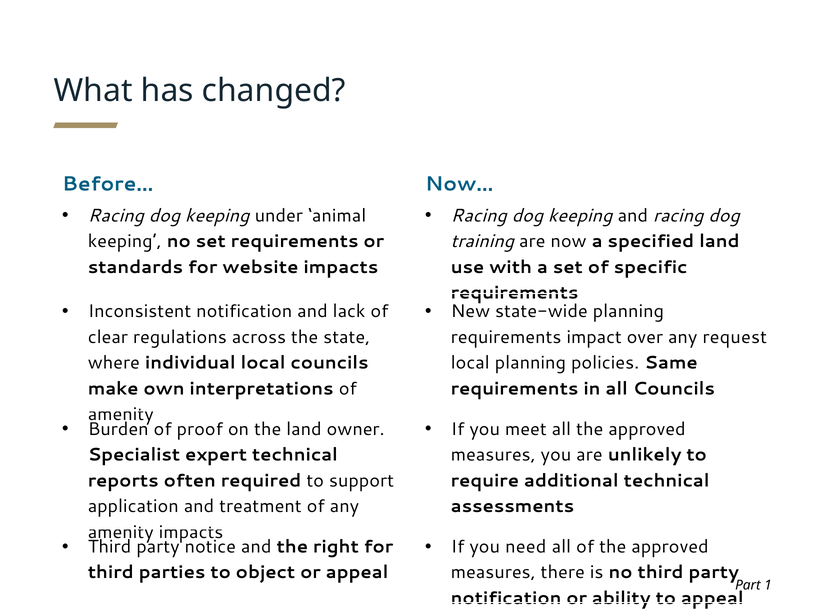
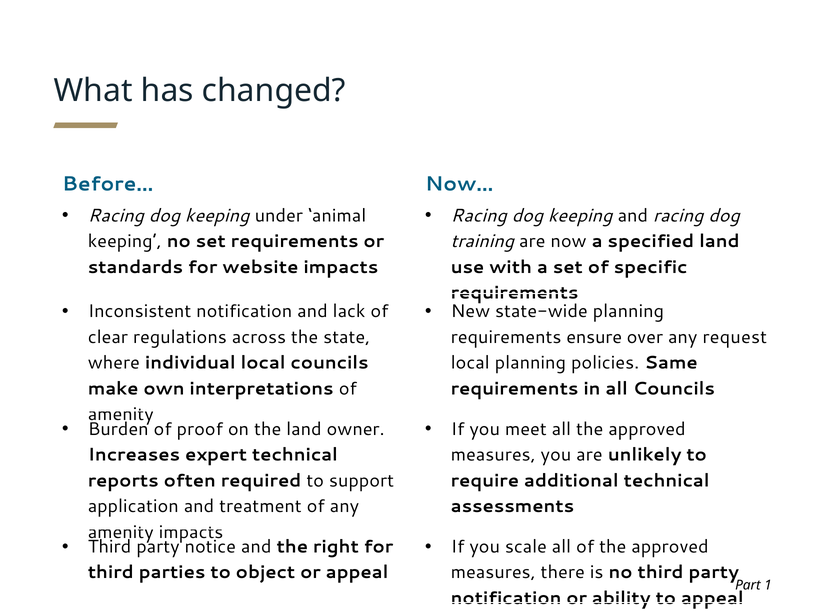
impact: impact -> ensure (594, 337)
Specialist: Specialist -> Increases (134, 455)
need: need -> scale (526, 547)
